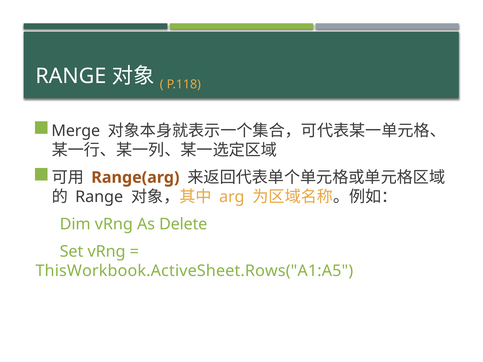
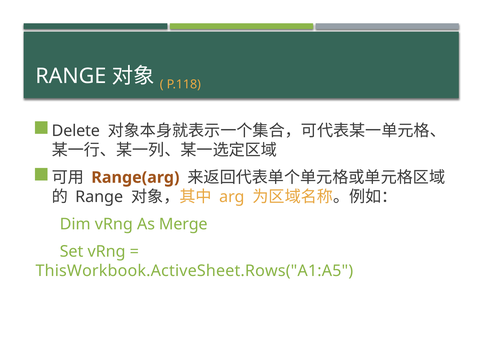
Merge: Merge -> Delete (76, 131)
Delete: Delete -> Merge (183, 224)
